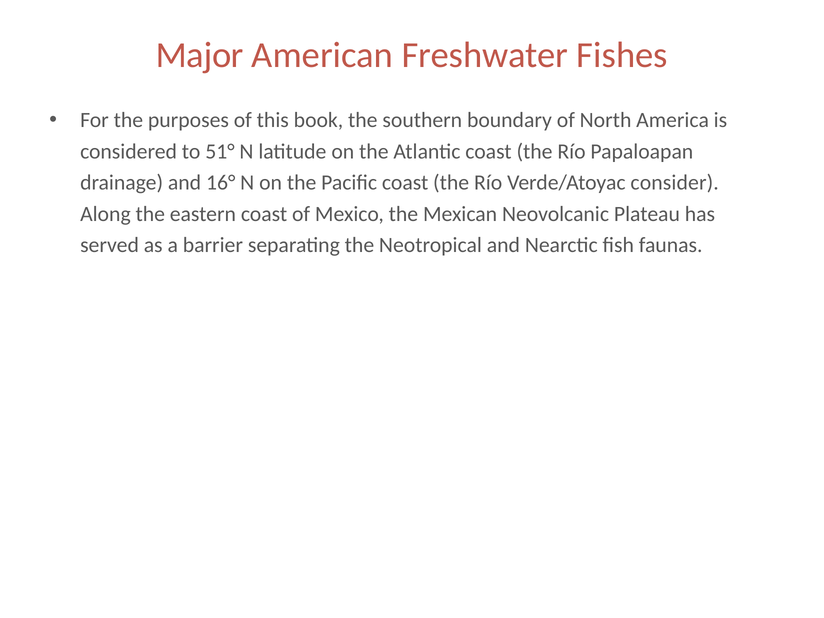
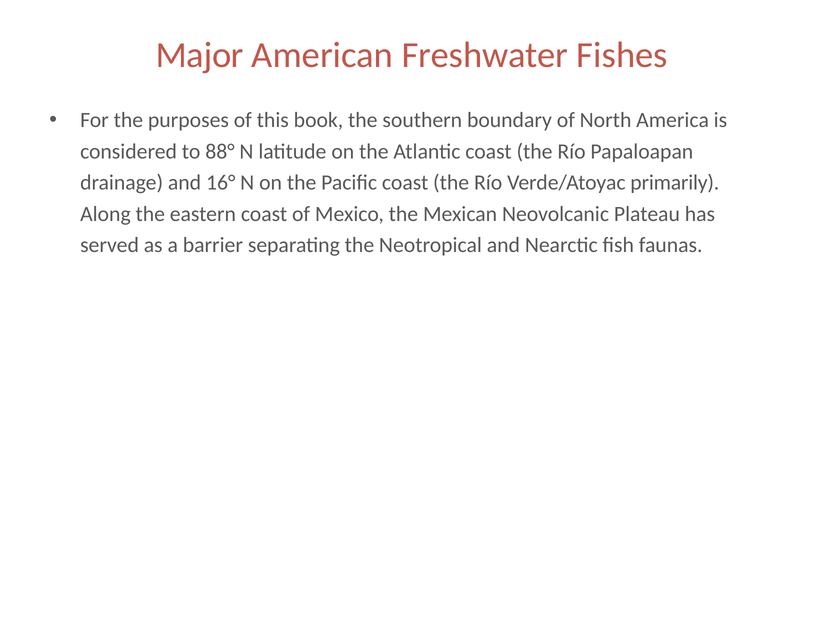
51°: 51° -> 88° (220, 151)
consider: consider -> primarily (675, 183)
